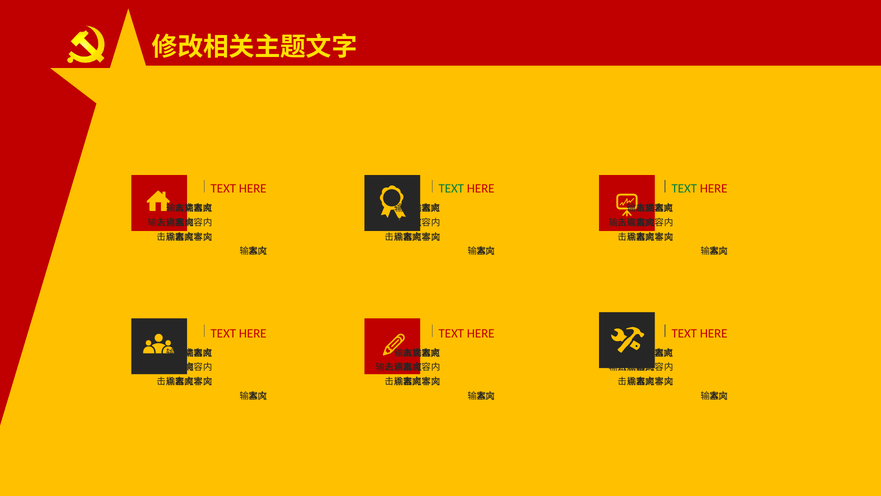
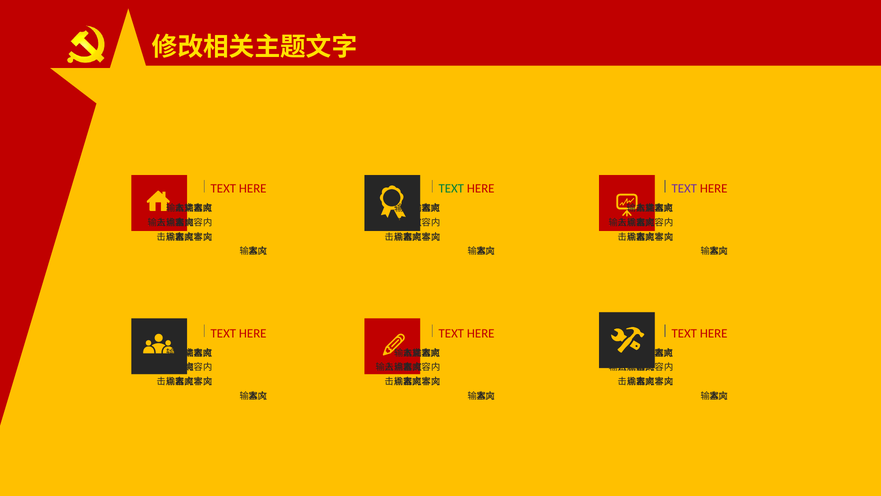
TEXT colour: green -> purple (684, 188)
